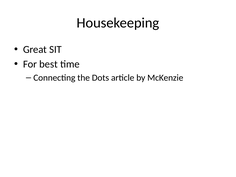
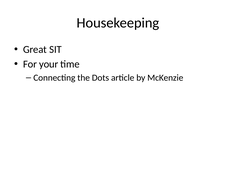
best: best -> your (49, 64)
